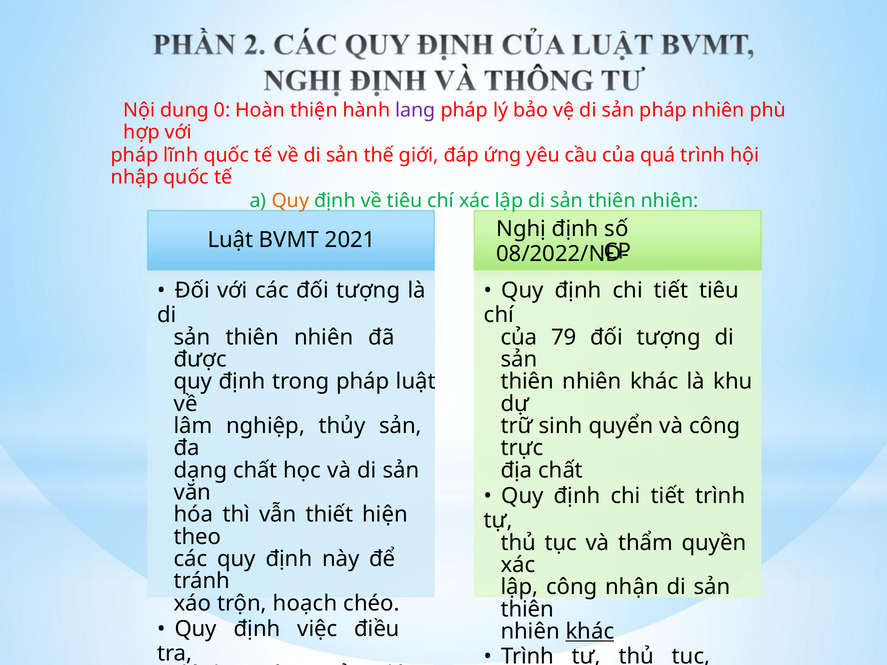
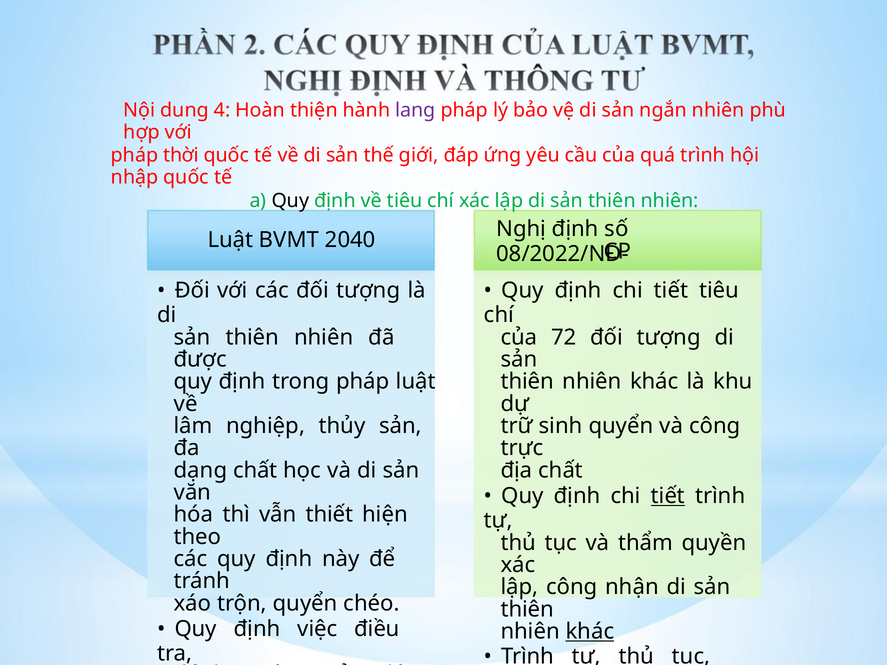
0: 0 -> 4 (222, 110)
sản pháp: pháp -> ngắn (663, 110)
lĩnh: lĩnh -> thời (181, 156)
Quy colour: orange -> black (290, 201)
2021: 2021 -> 2040 (350, 240)
79: 79 -> 72 (564, 337)
tiết underline: none -> present (668, 496)
trộn hoạch: hoạch -> quyển (305, 604)
